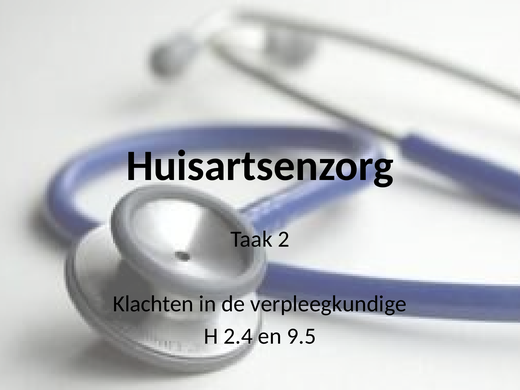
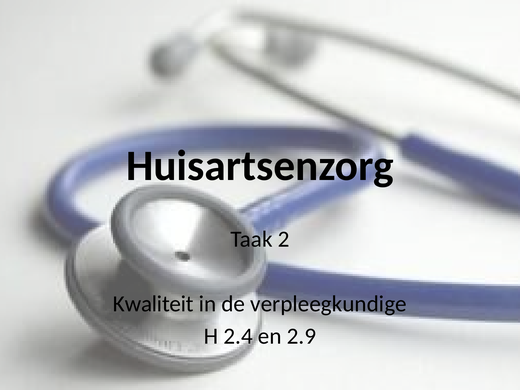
Klachten: Klachten -> Kwaliteit (153, 304)
9.5: 9.5 -> 2.9 (301, 336)
